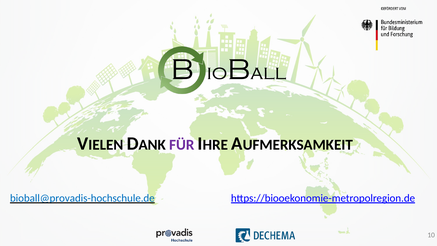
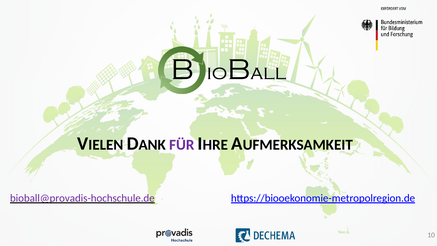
bioball@provadis-hochschule.de colour: blue -> purple (82, 198)
